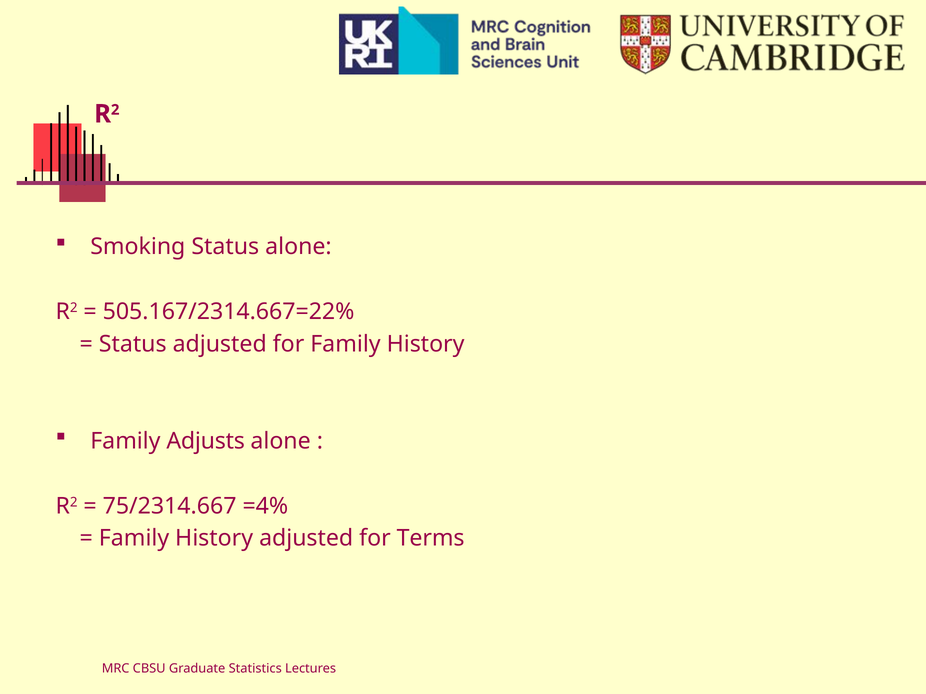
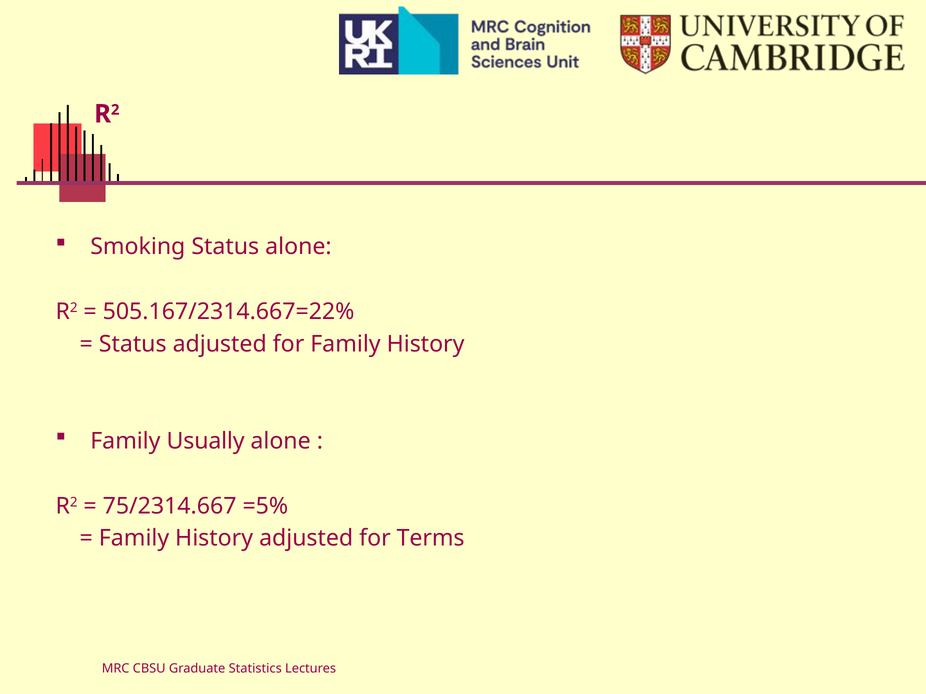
Adjusts: Adjusts -> Usually (206, 441)
=4%: =4% -> =5% (265, 506)
